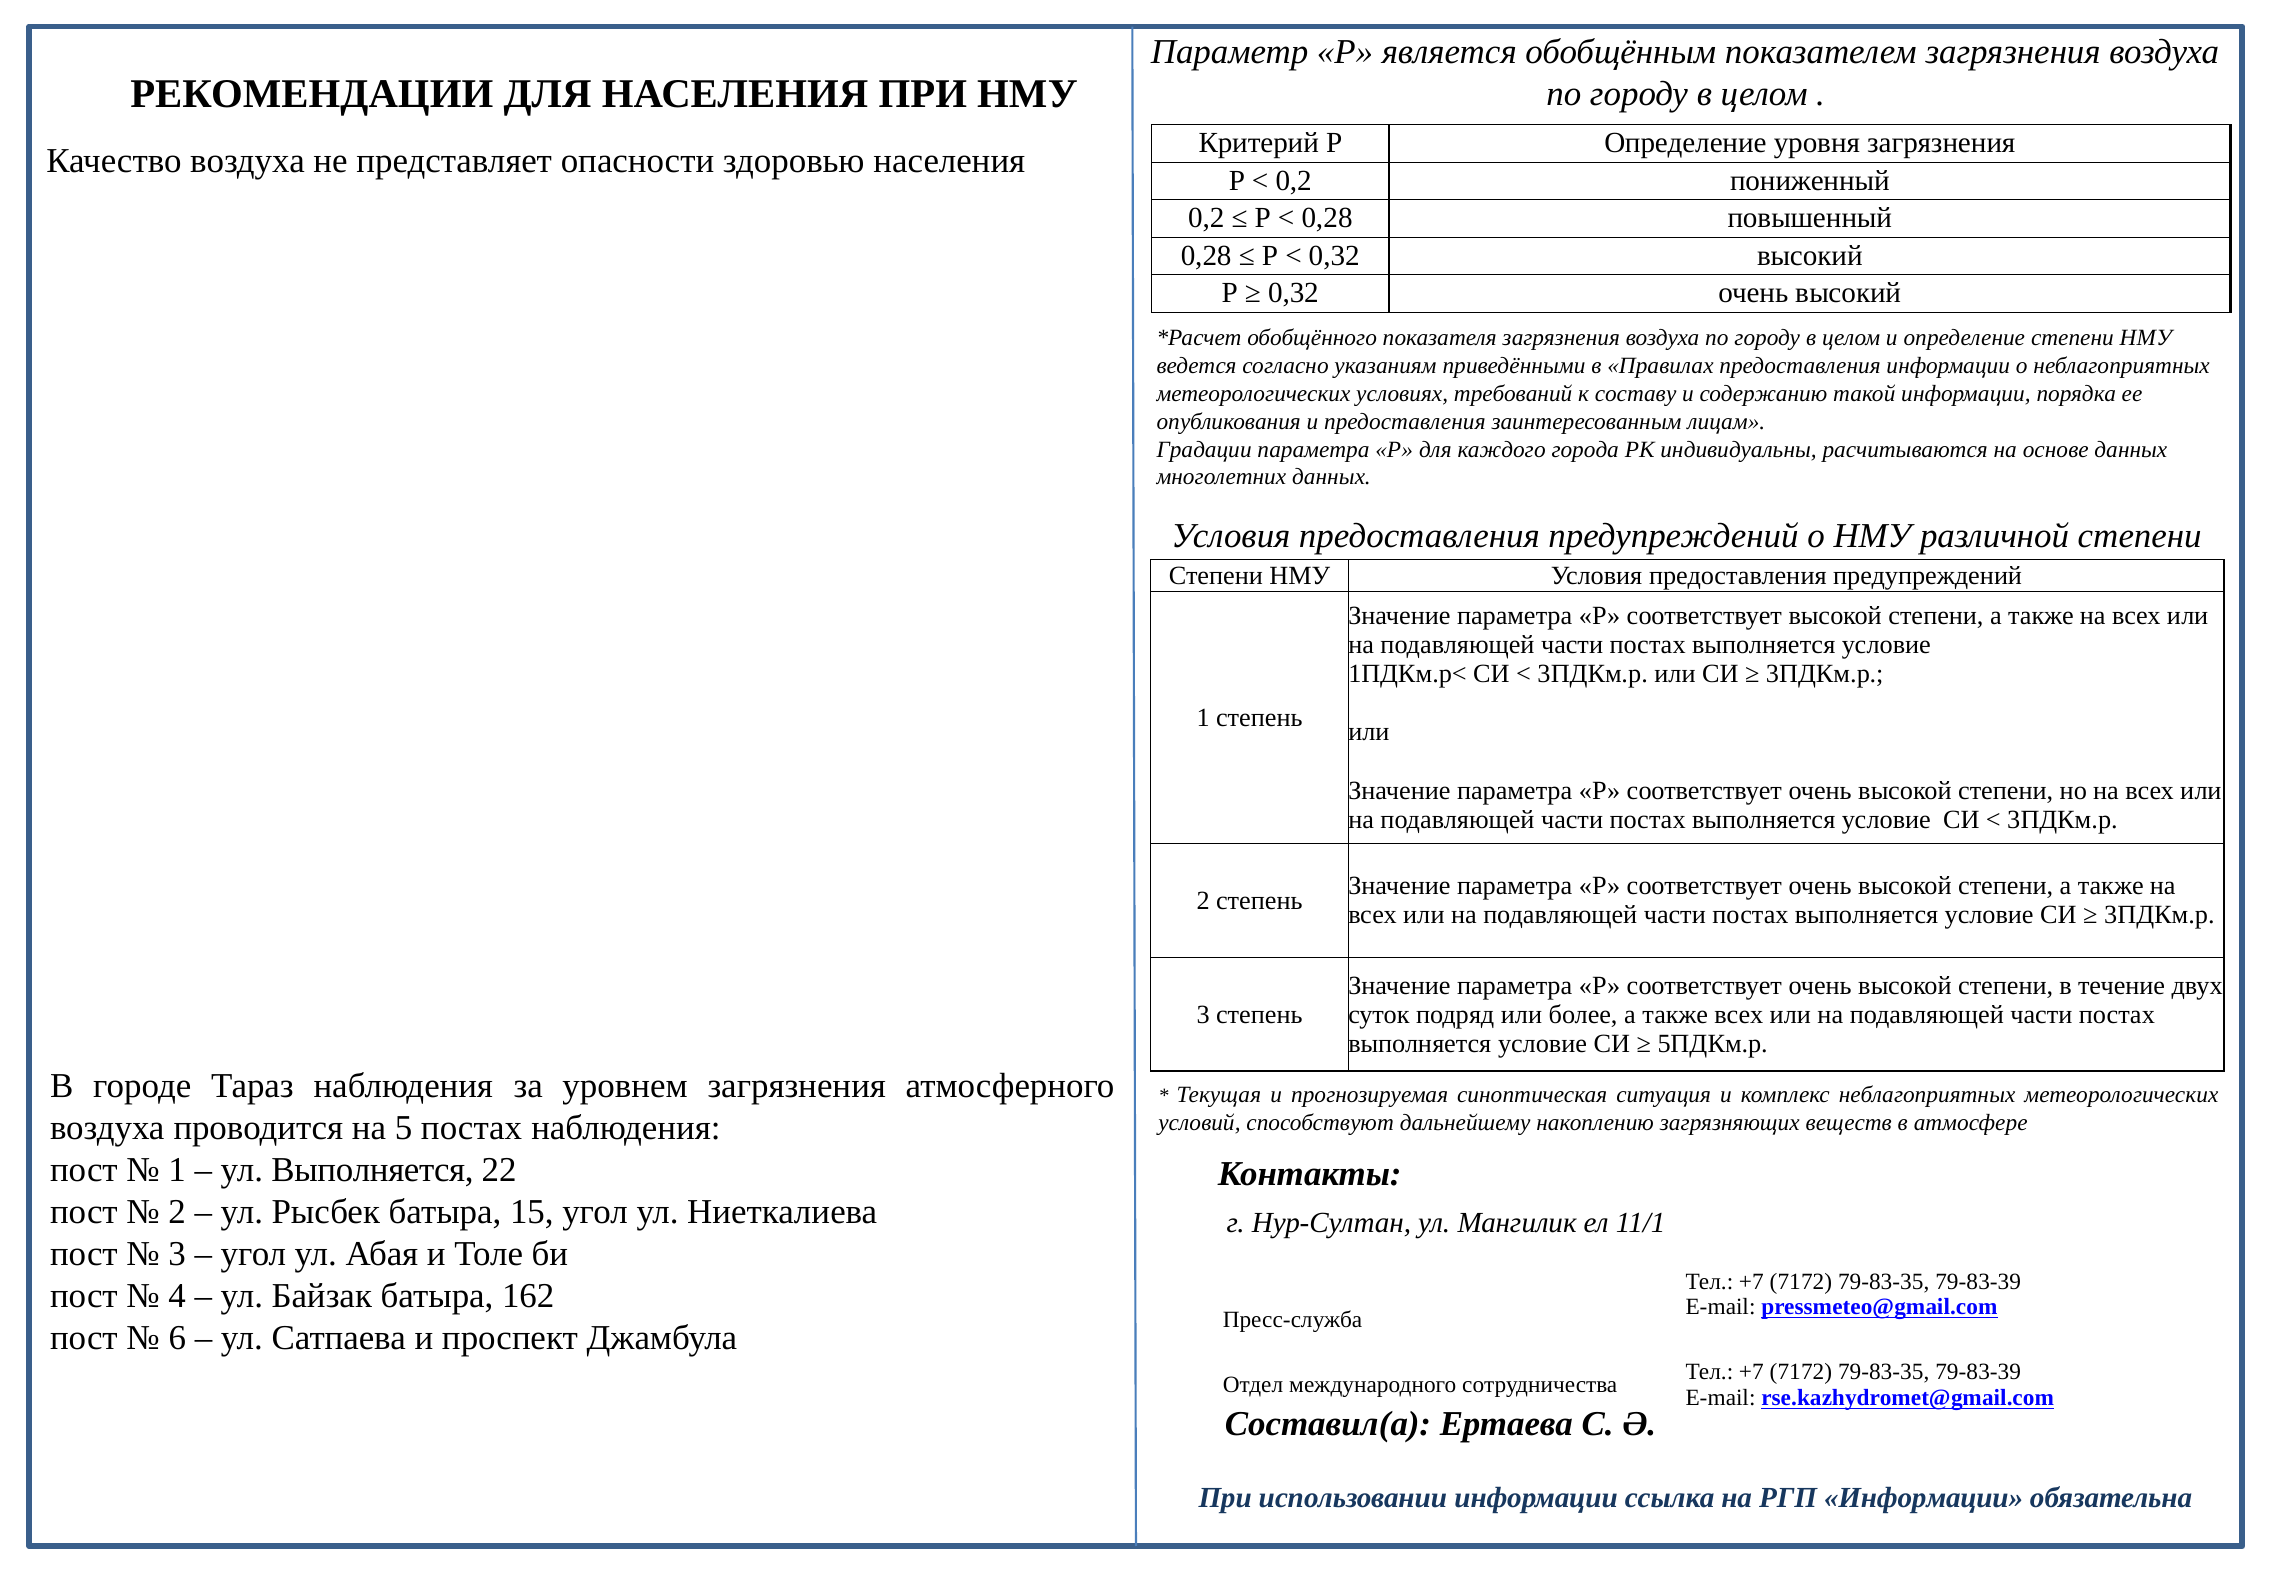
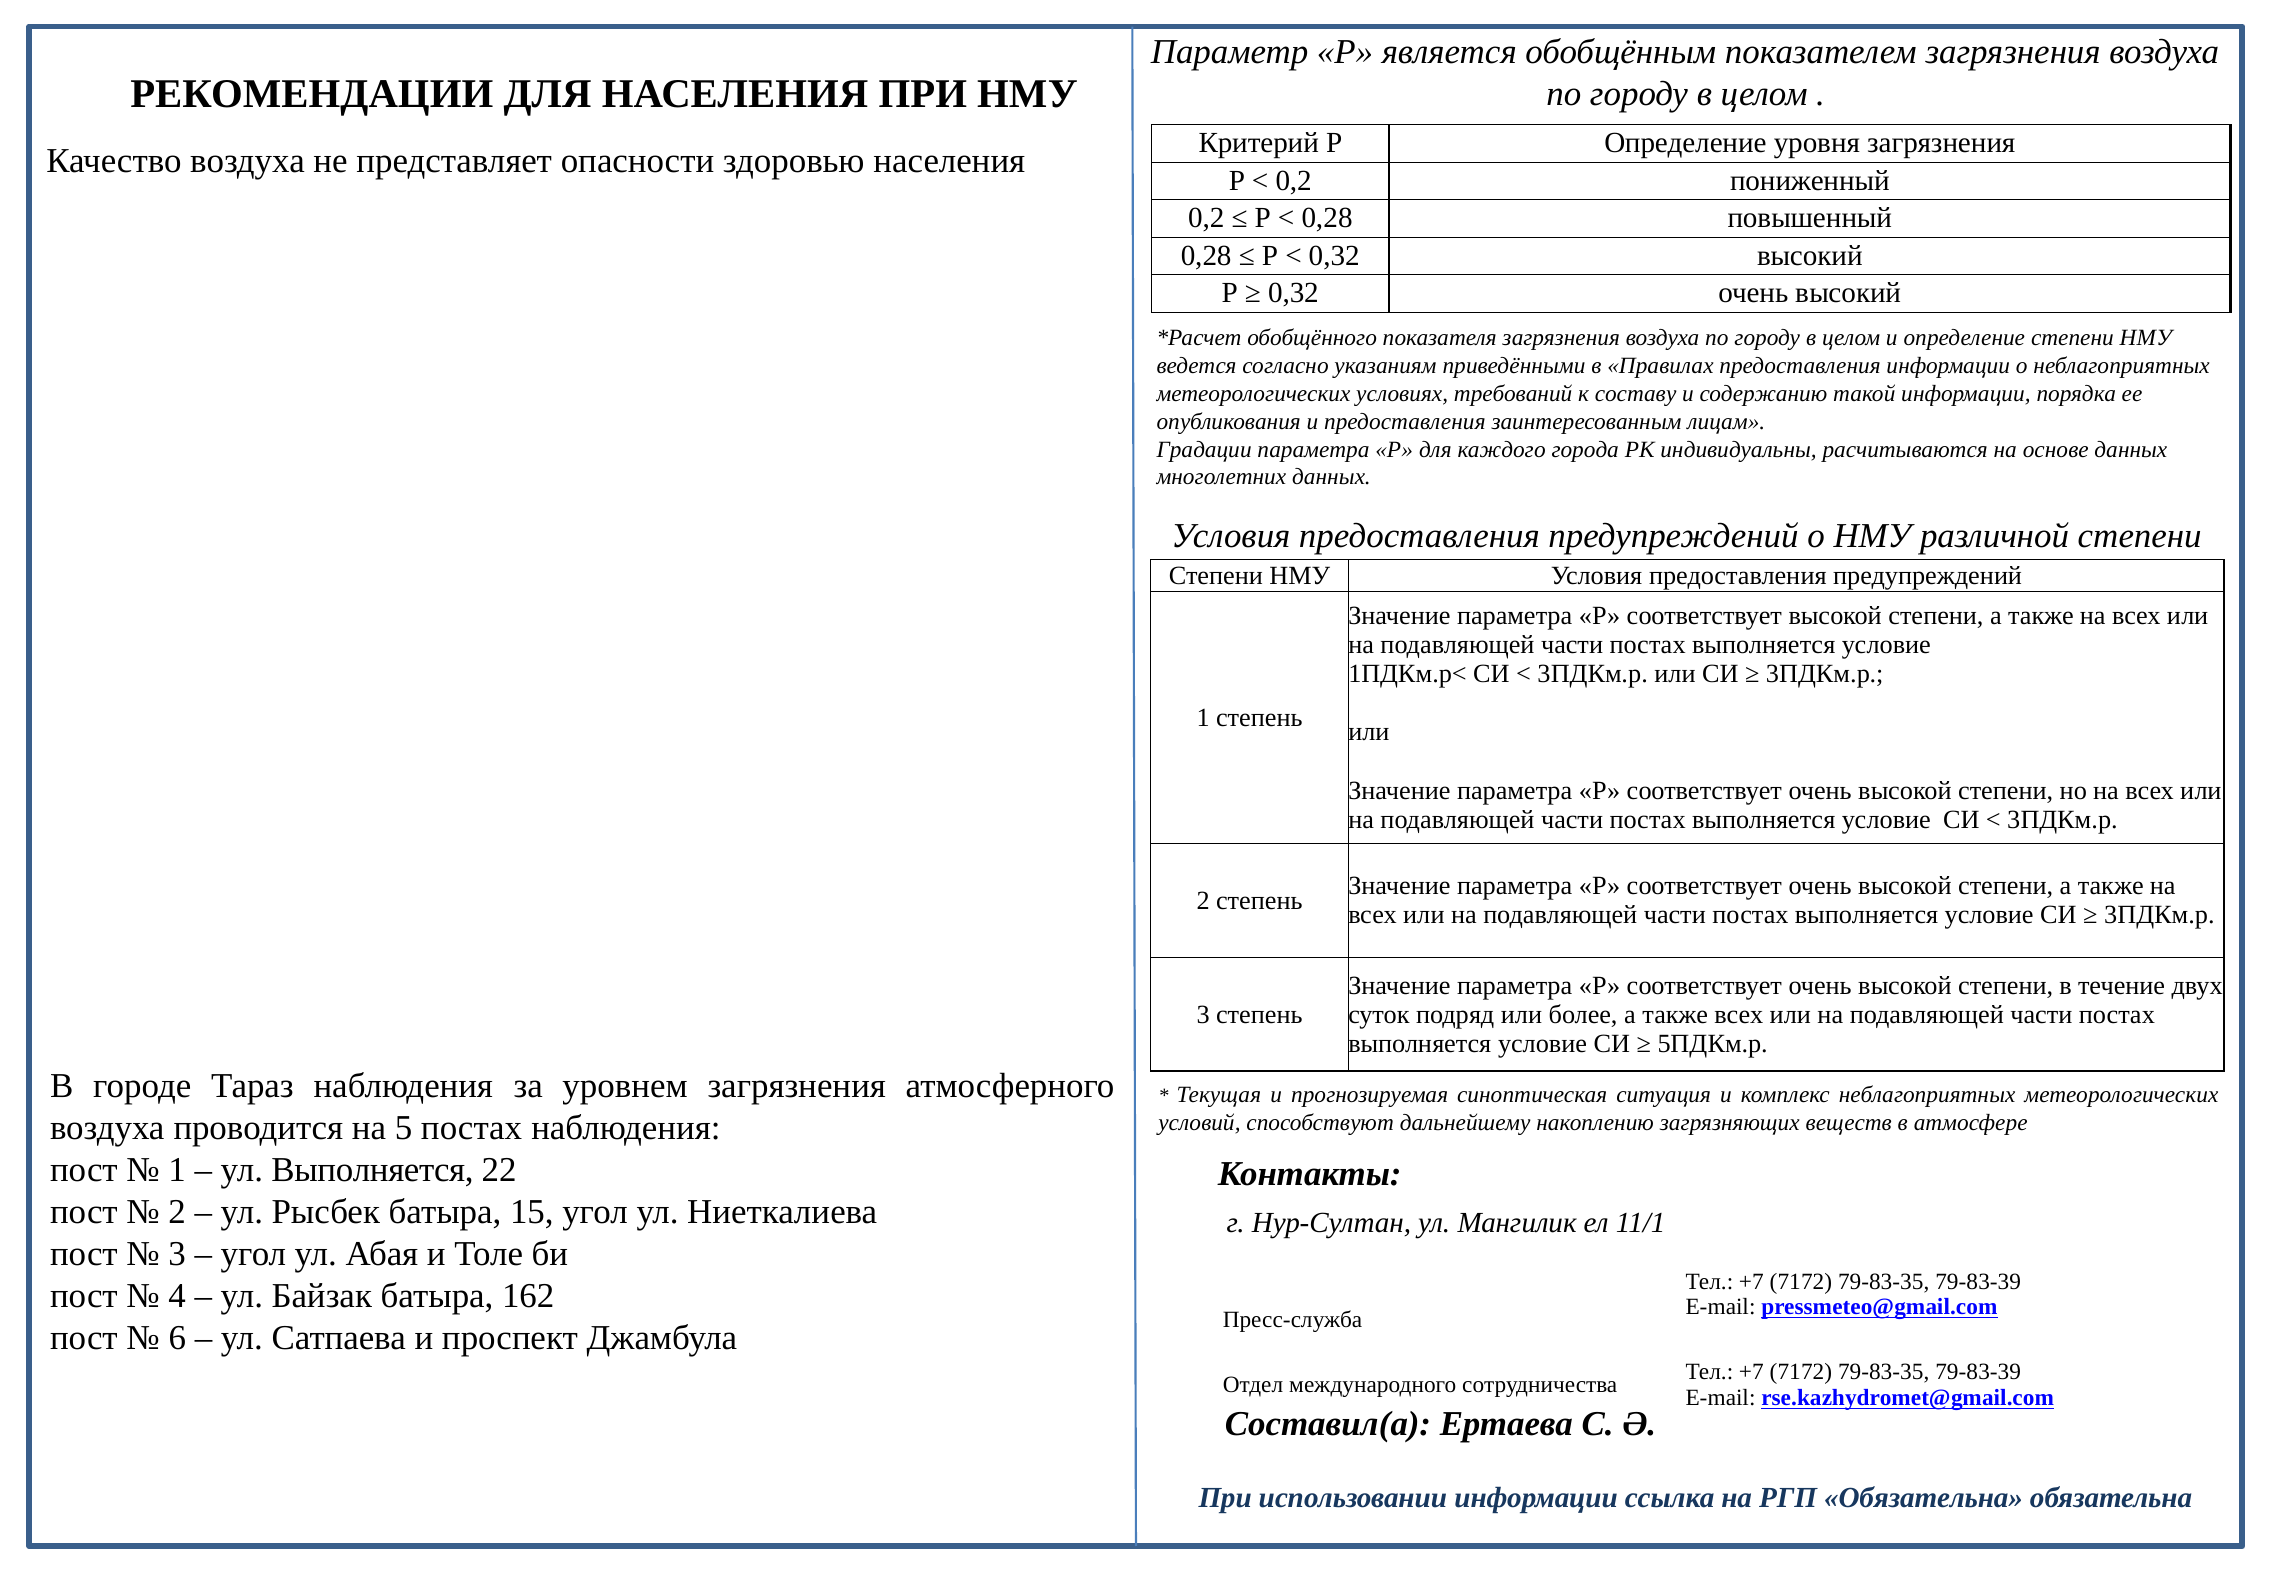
РГП Информации: Информации -> Обязательна (1924, 1498)
